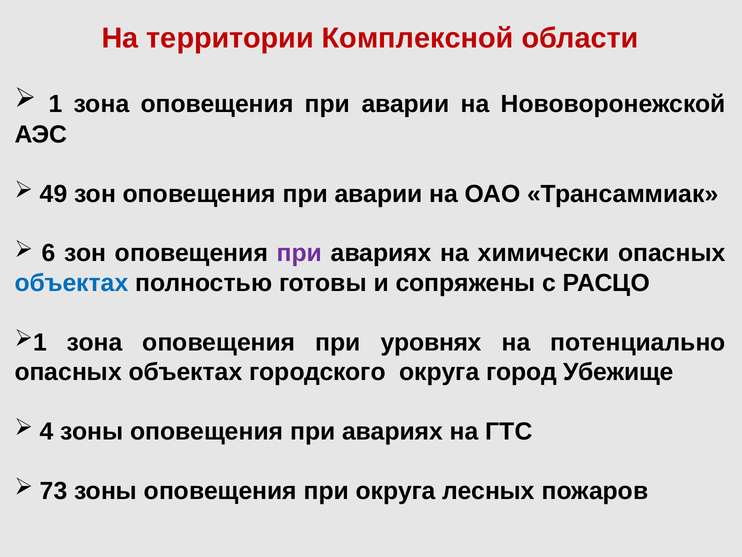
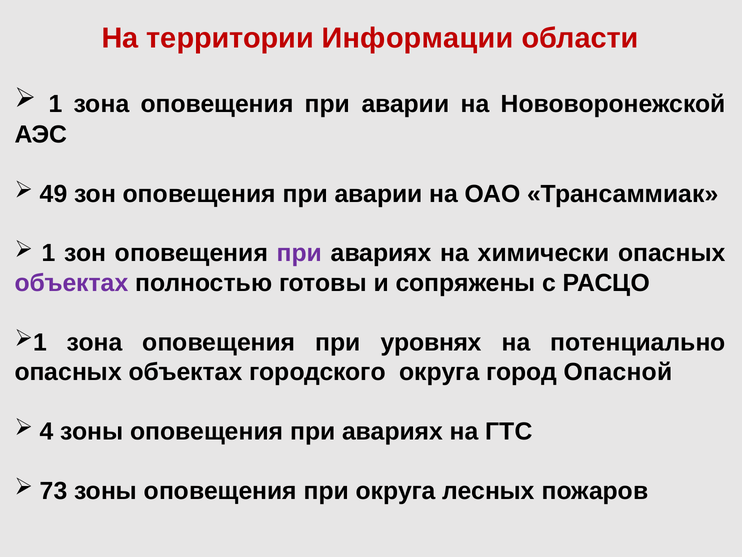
Комплексной: Комплексной -> Информации (418, 38)
6: 6 -> 1 (49, 253)
объектах colour: blue -> purple (71, 283)
Убежище: Убежище -> Опасной (618, 372)
